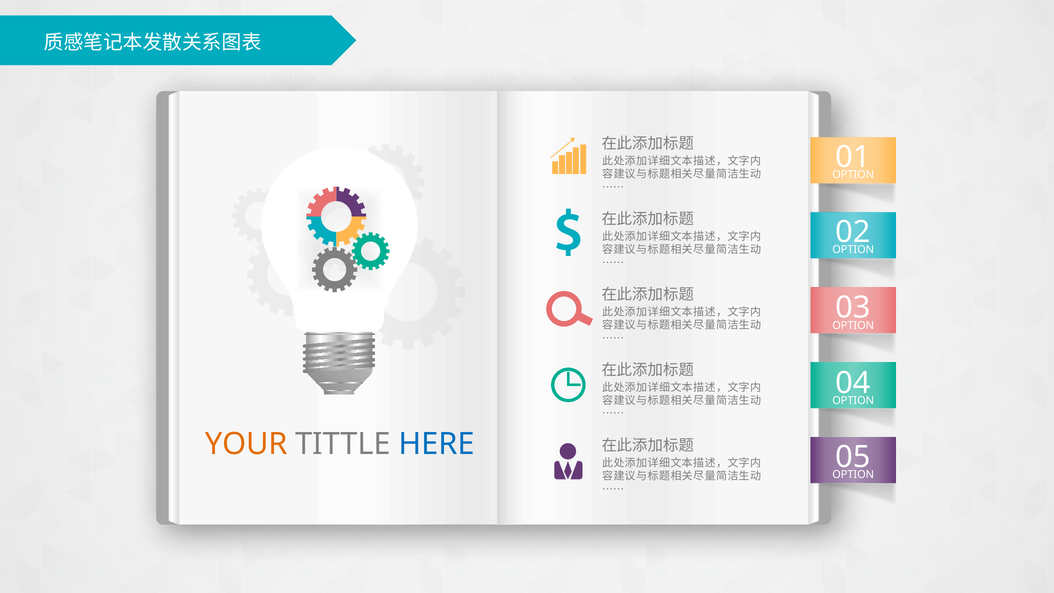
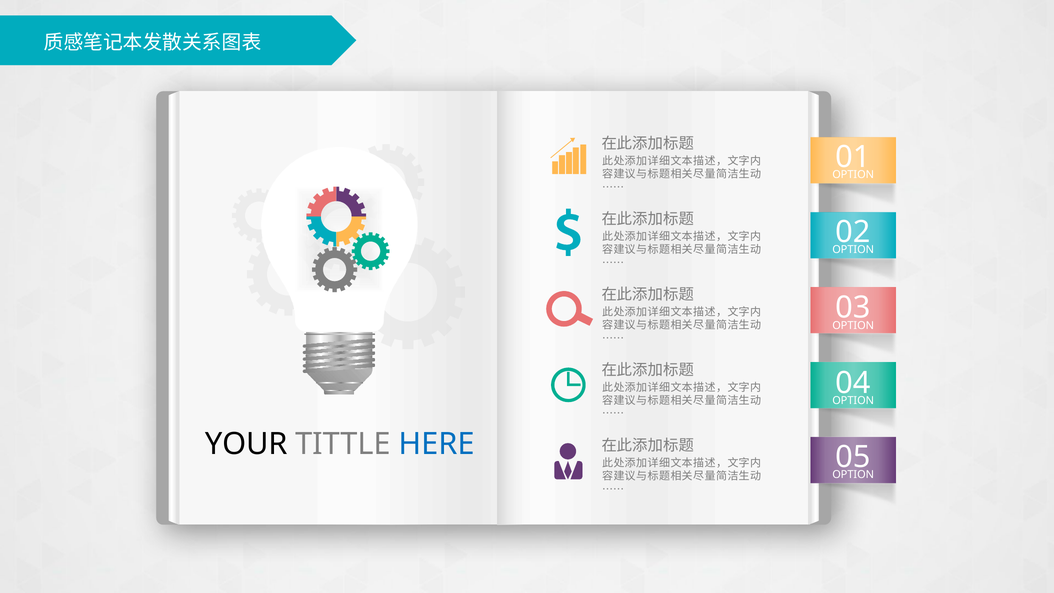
YOUR colour: orange -> black (246, 444)
